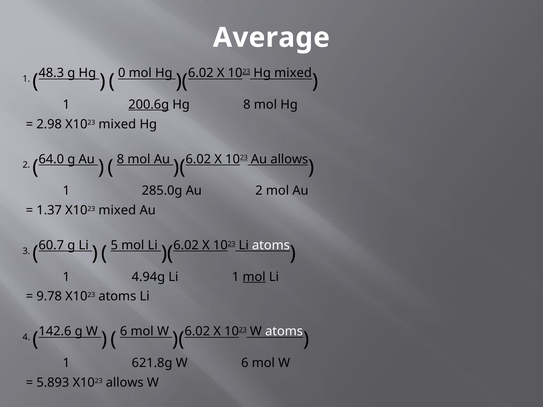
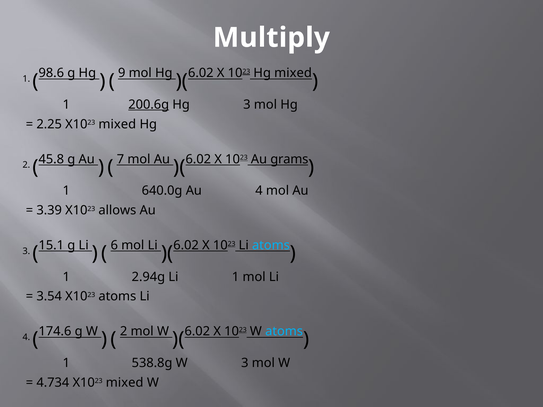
Average: Average -> Multiply (271, 38)
48.3: 48.3 -> 98.6 (51, 73)
0: 0 -> 9 (122, 73)
Hg 8: 8 -> 3 (247, 105)
2.98: 2.98 -> 2.25 (49, 124)
64.0: 64.0 -> 45.8 (51, 159)
8: 8 -> 7 (120, 159)
Au allows: allows -> grams (289, 159)
285.0g: 285.0g -> 640.0g (162, 191)
Au 2: 2 -> 4 (259, 191)
1.37: 1.37 -> 3.39 (49, 210)
mixed: mixed -> allows (117, 210)
60.7: 60.7 -> 15.1 (51, 245)
5: 5 -> 6 (114, 245)
atoms colour: white -> light blue (271, 245)
4.94g: 4.94g -> 2.94g (148, 277)
mol underline: present -> none (254, 277)
9.78: 9.78 -> 3.54 (49, 297)
142.6: 142.6 -> 174.6 (55, 332)
6: 6 -> 2 (124, 332)
atoms colour: white -> light blue (284, 332)
621.8g: 621.8g -> 538.8g (152, 363)
W 6: 6 -> 3 (245, 363)
5.893: 5.893 -> 4.734 (53, 383)
allows: allows -> mixed (125, 383)
